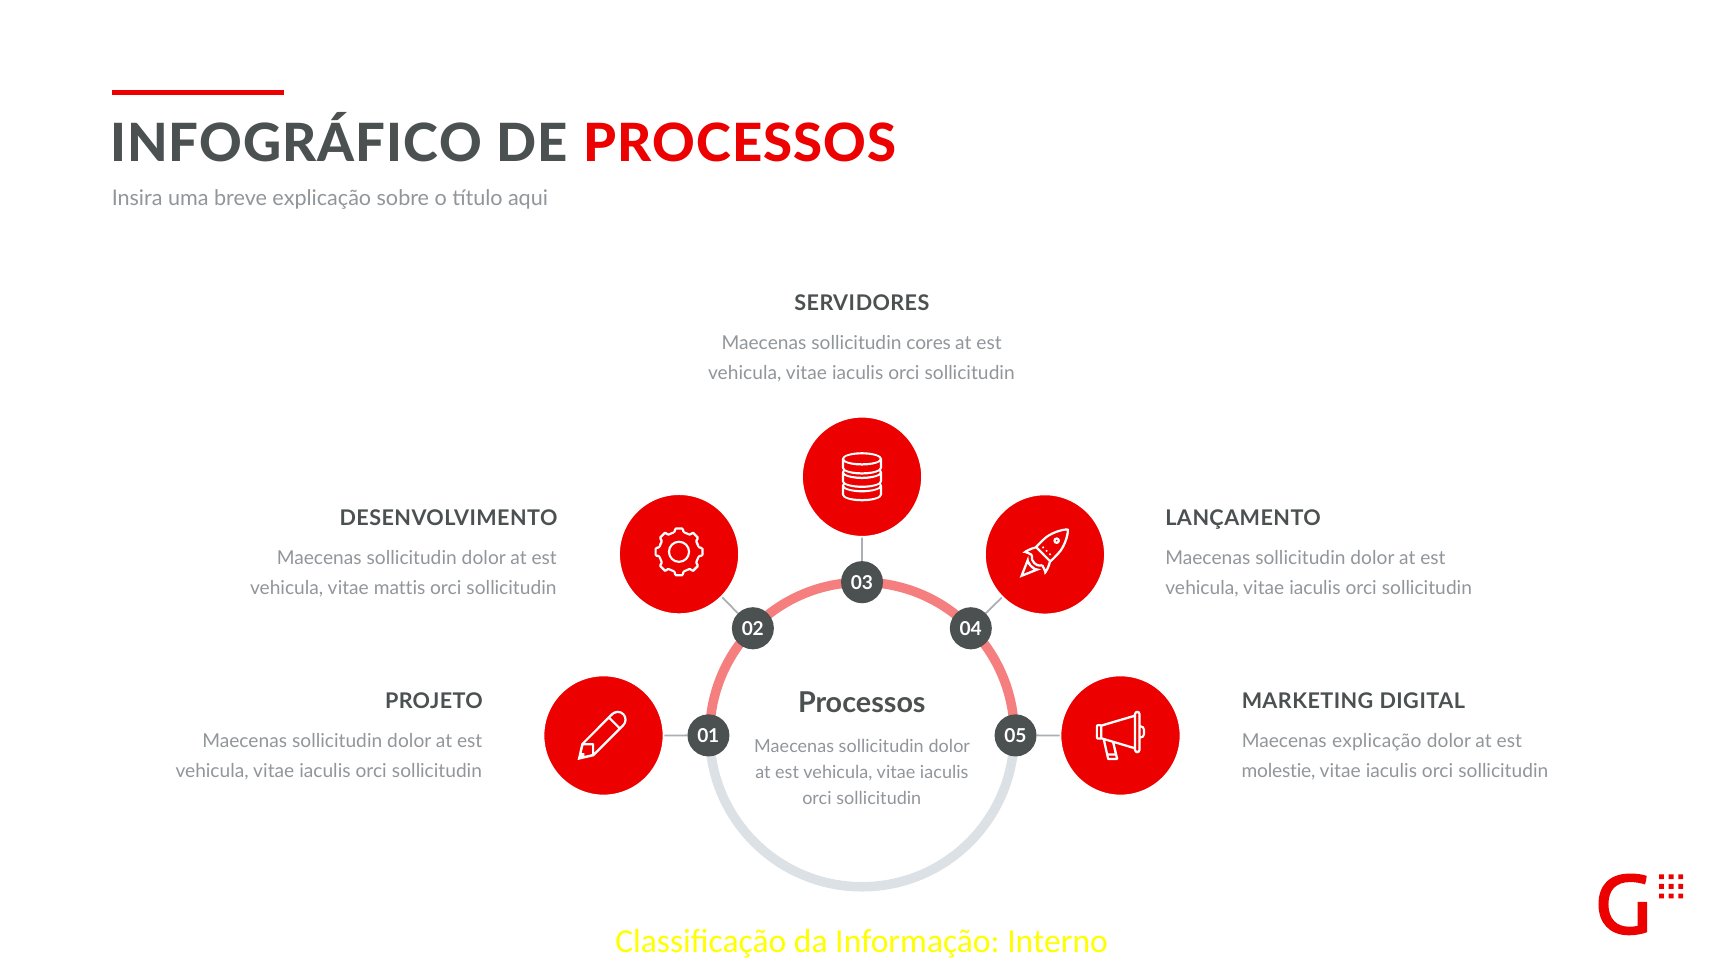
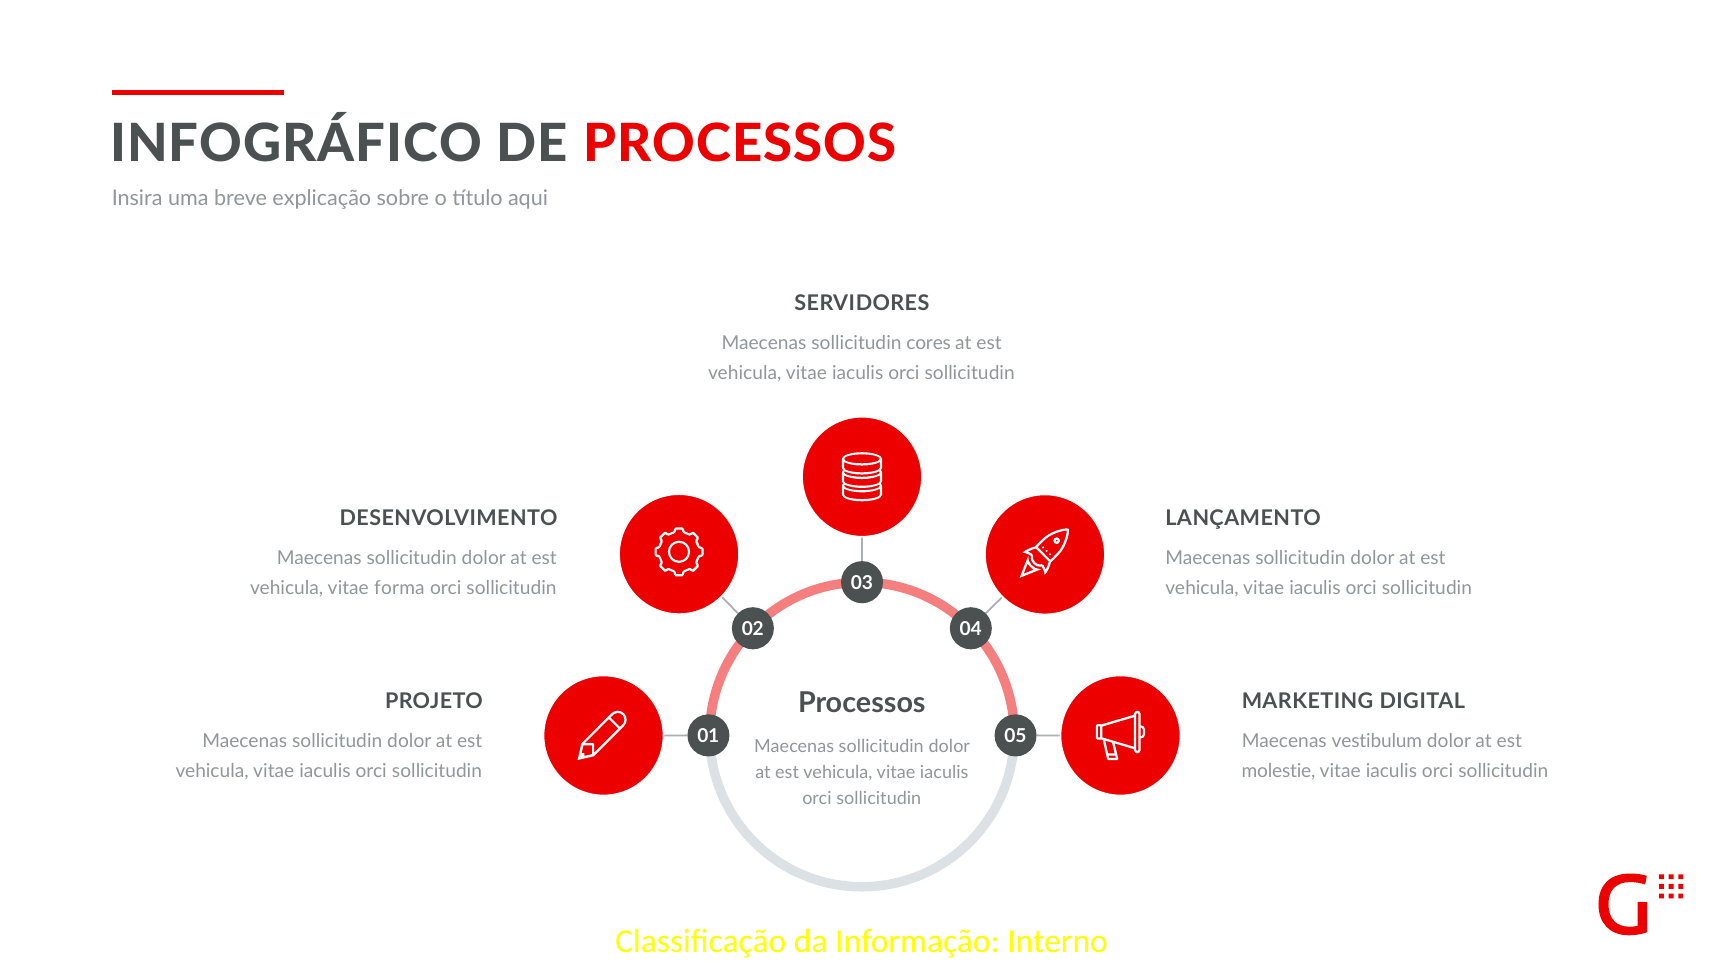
mattis: mattis -> forma (399, 588)
Maecenas explicação: explicação -> vestibulum (1377, 741)
